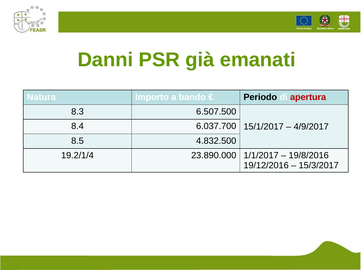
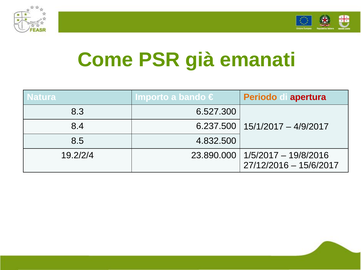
Danni: Danni -> Come (105, 60)
Periodo colour: black -> orange (260, 97)
6.507.500: 6.507.500 -> 6.527.300 (216, 112)
6.037.700: 6.037.700 -> 6.237.500 (216, 127)
19.2/1/4: 19.2/1/4 -> 19.2/2/4 (77, 156)
1/1/2017: 1/1/2017 -> 1/5/2017 (261, 156)
19/12/2016: 19/12/2016 -> 27/12/2016 (266, 166)
15/3/2017: 15/3/2017 -> 15/6/2017 (319, 166)
